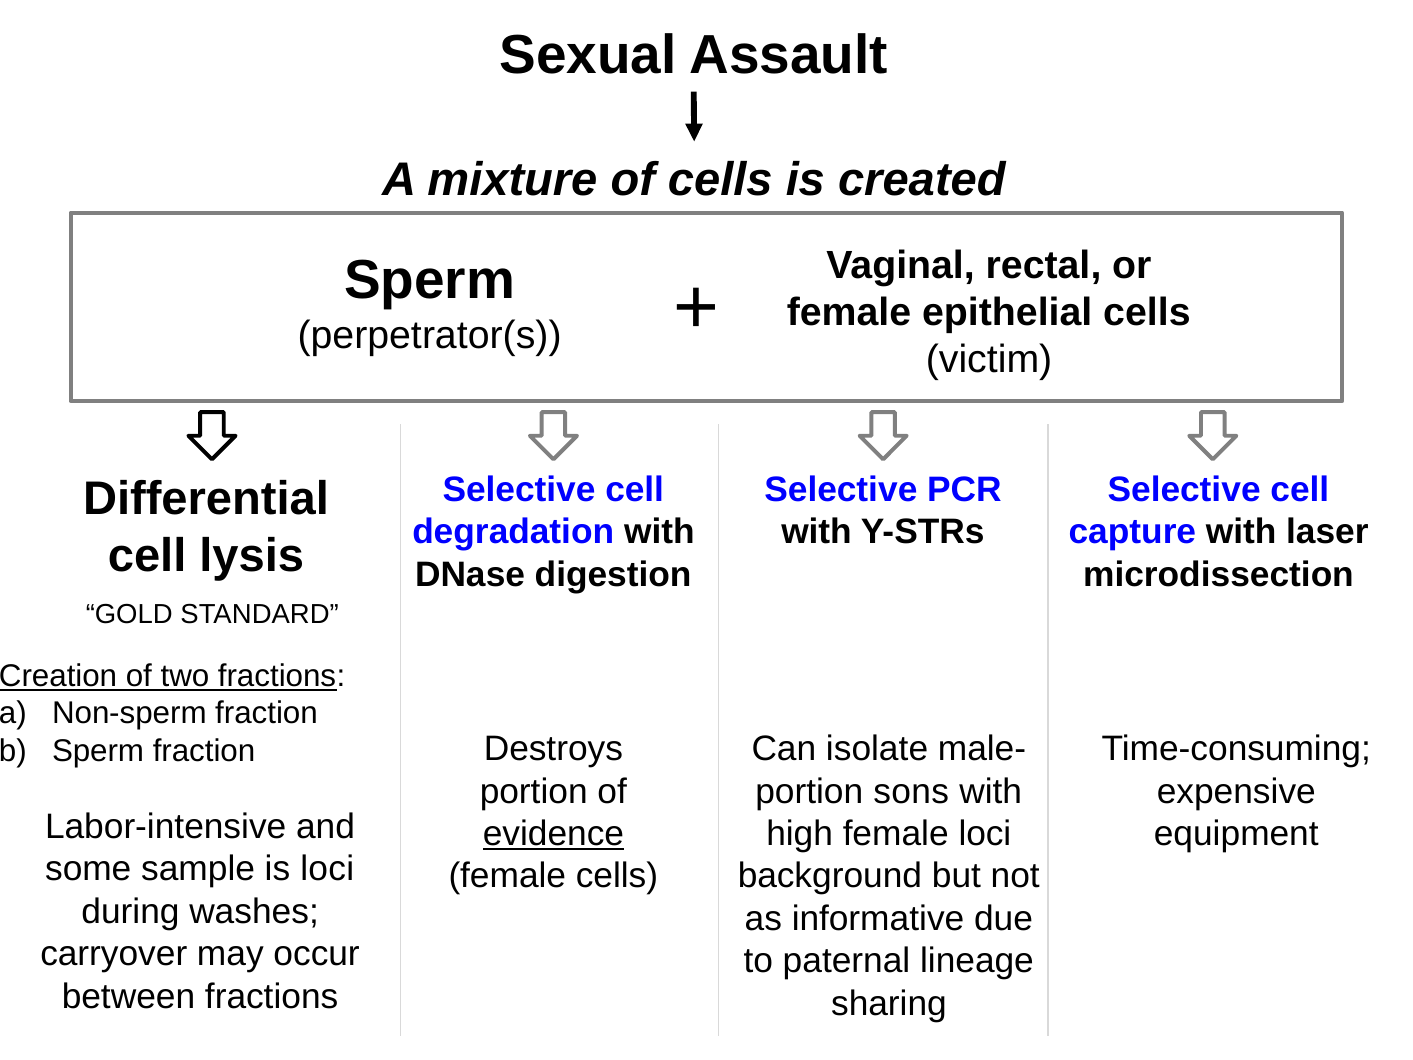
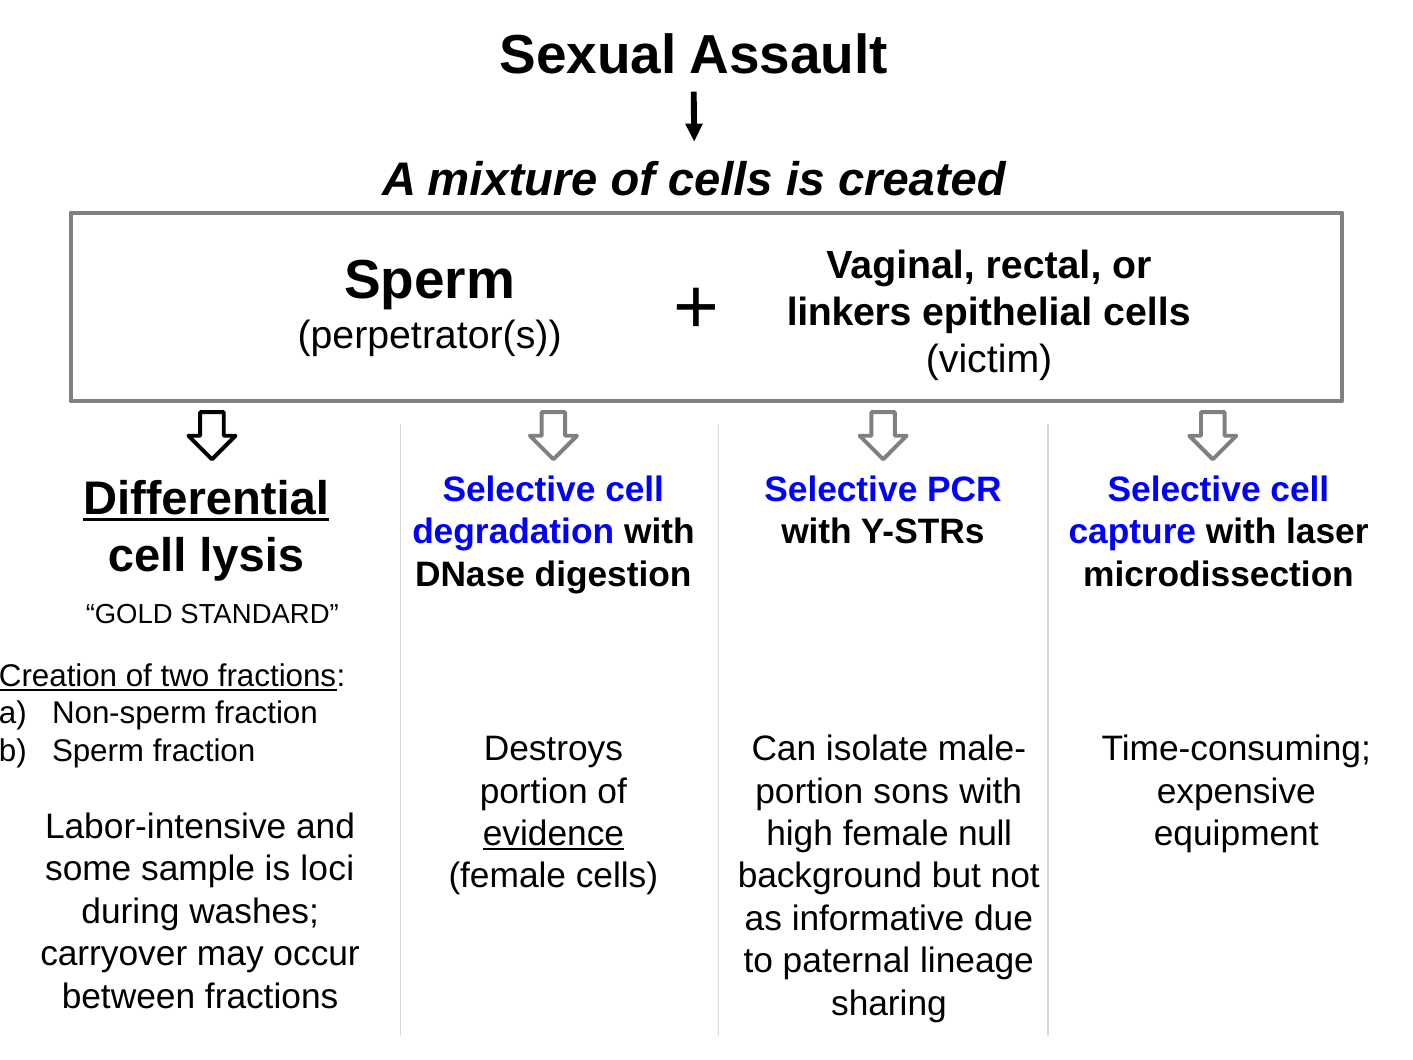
female: female -> linkers (849, 313)
Differential underline: none -> present (206, 499)
female loci: loci -> null (985, 834)
